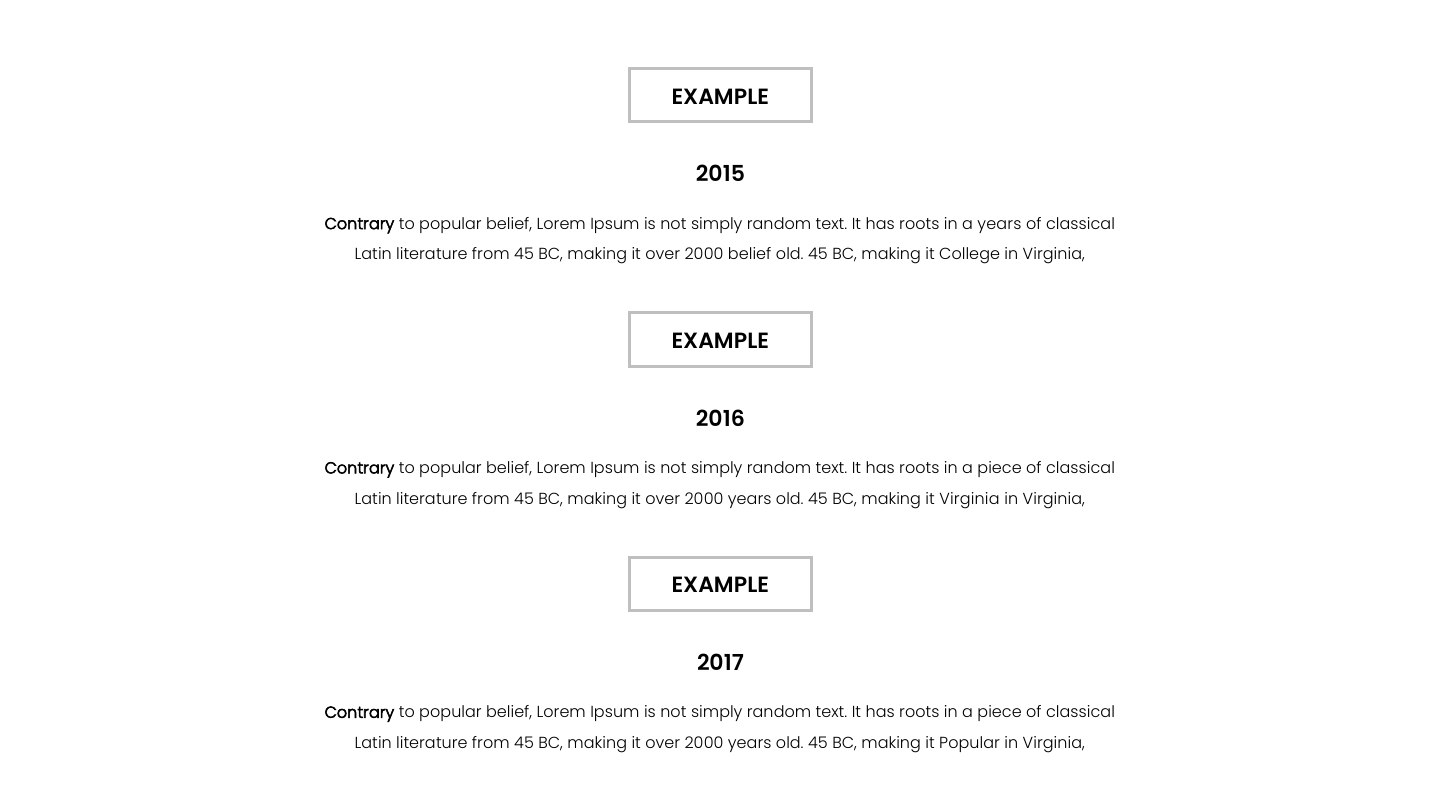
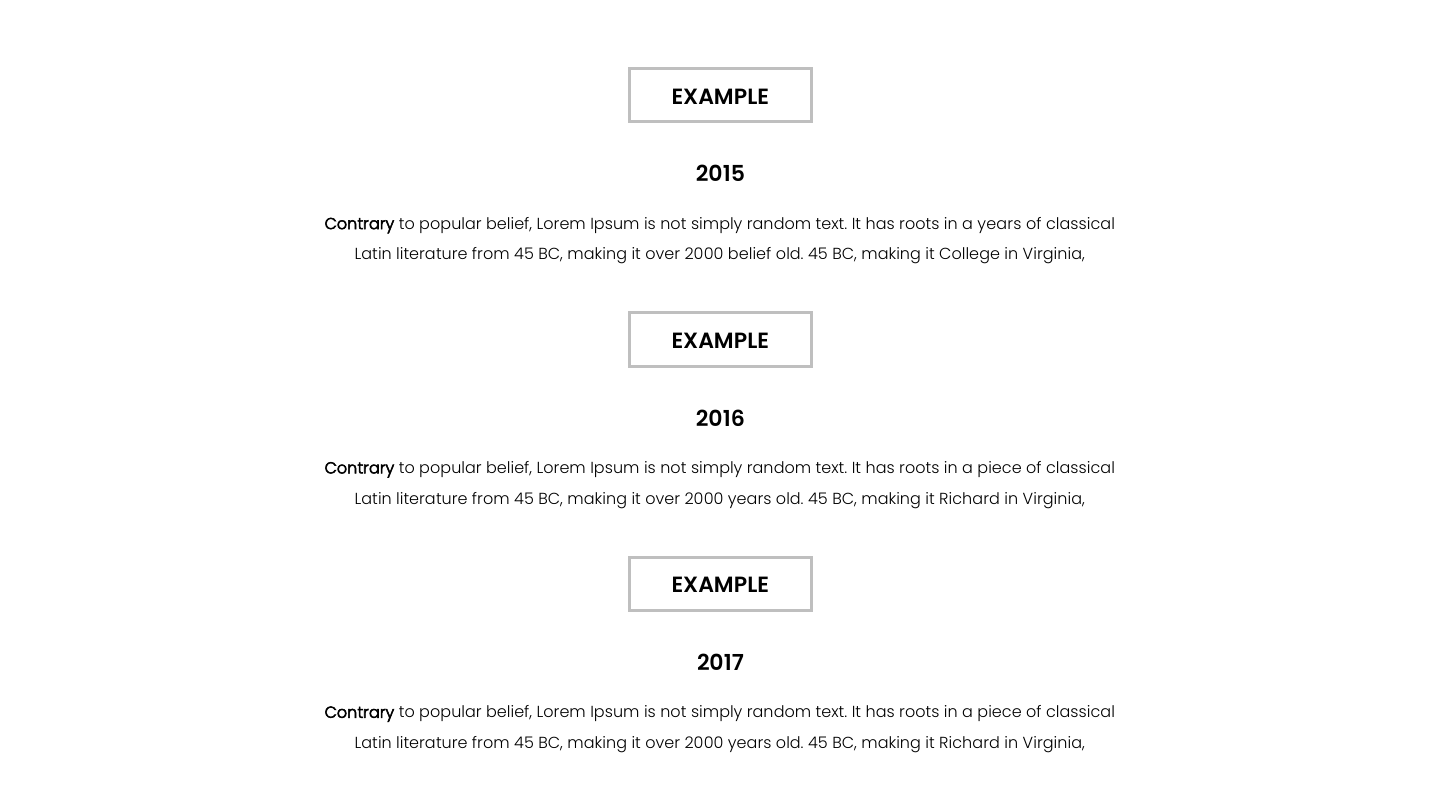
Virginia: Virginia -> Richard (970, 499)
Popular: Popular -> Richard (970, 743)
